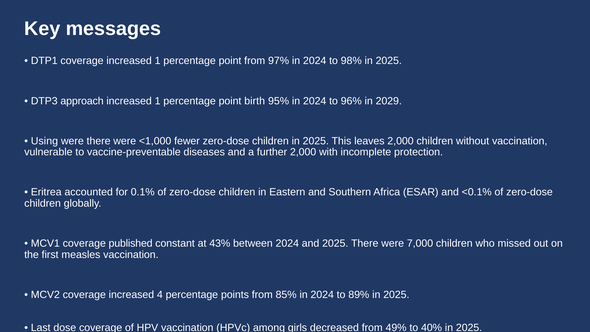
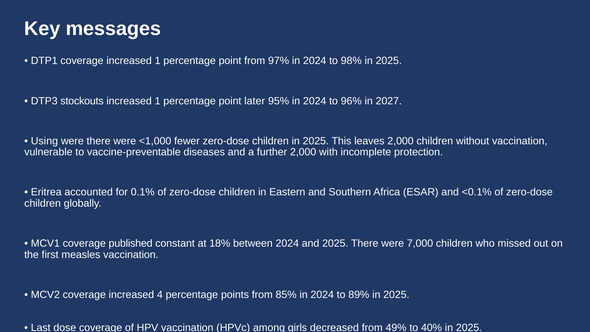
approach: approach -> stockouts (82, 101)
birth: birth -> later (255, 101)
2029: 2029 -> 2027 (389, 101)
43%: 43% -> 18% (220, 243)
